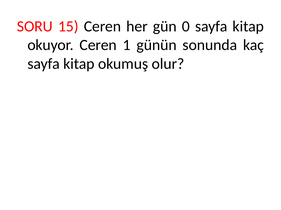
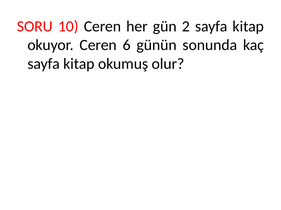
15: 15 -> 10 (68, 26)
0: 0 -> 2 (186, 26)
1: 1 -> 6 (127, 45)
